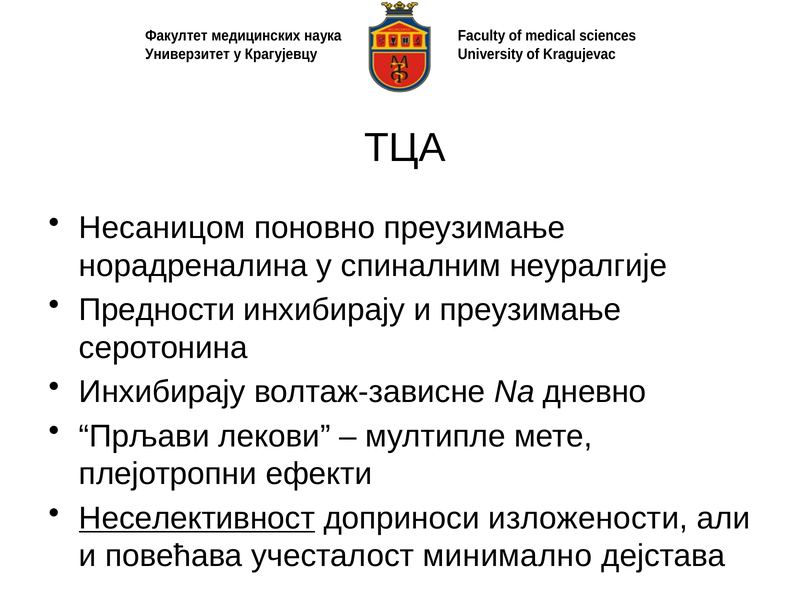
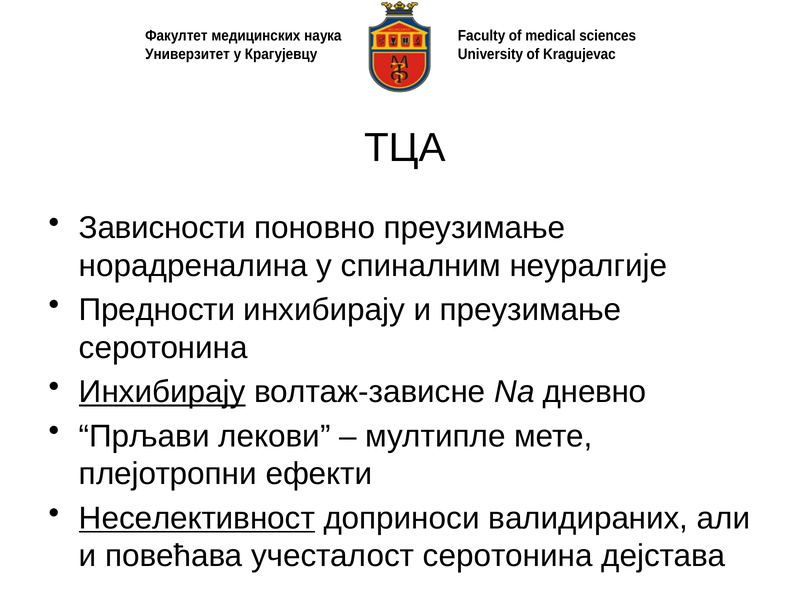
Несаницом: Несаницом -> Зависности (162, 228)
Инхибирају underline: none -> present (162, 392)
изложености: изложености -> валидираних (588, 518)
учесталост минимално: минимално -> серотонина (508, 556)
